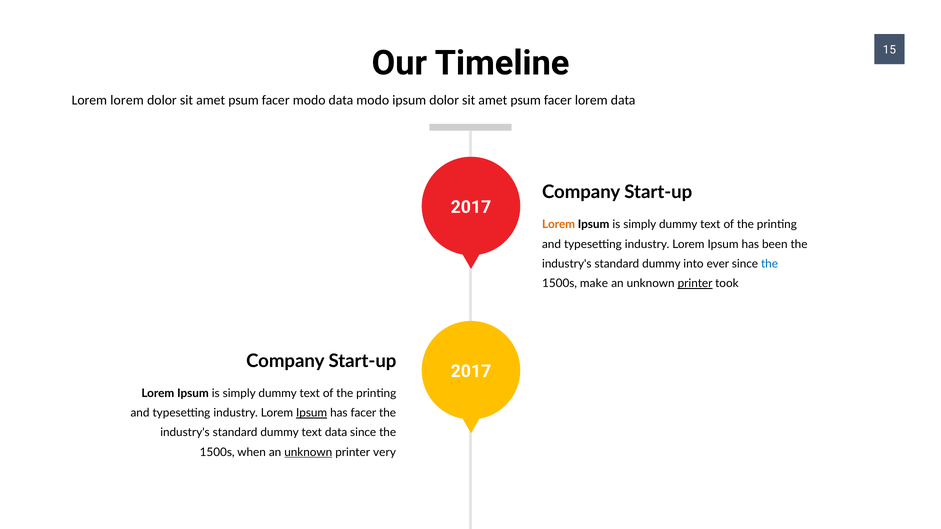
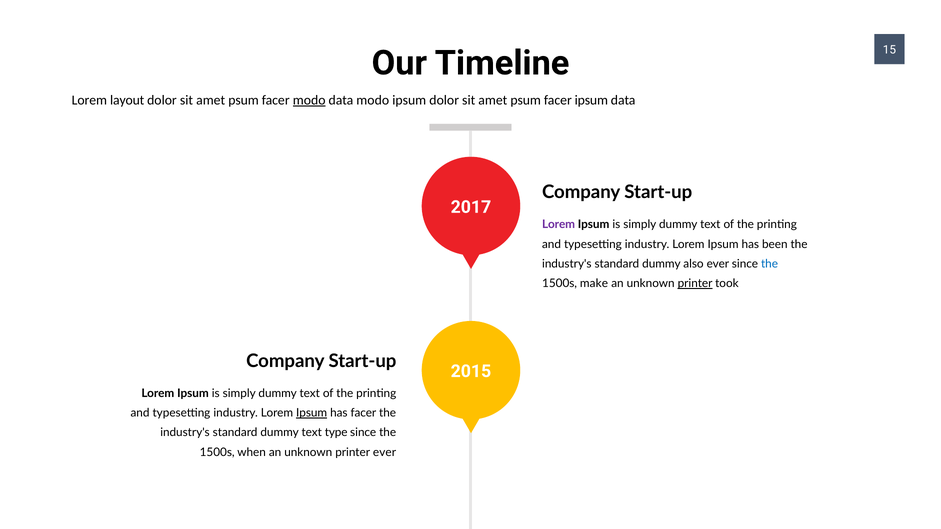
Lorem lorem: lorem -> layout (127, 100)
modo underline: none -> present (309, 100)
facer lorem: lorem -> ipsum (591, 100)
Lorem colour: orange -> purple (559, 225)
into: into -> also (693, 264)
2017: 2017 -> 2015 (471, 371)
text data: data -> type (336, 433)
unknown underline: present -> none (308, 452)
printer very: very -> ever (384, 452)
